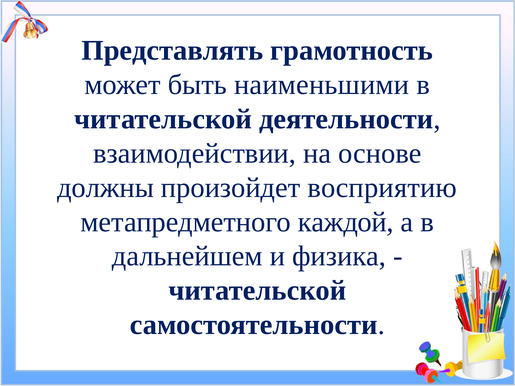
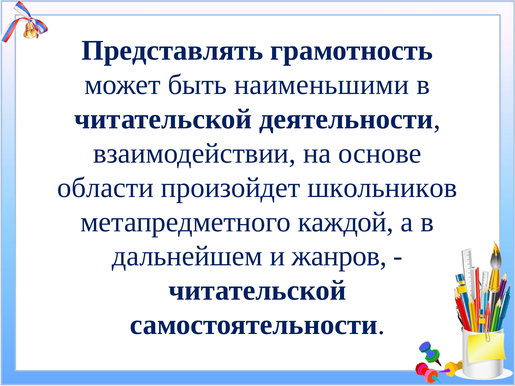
должны: должны -> области (105, 188)
восприятию: восприятию -> школьников (382, 188)
физика: физика -> жанров (339, 256)
